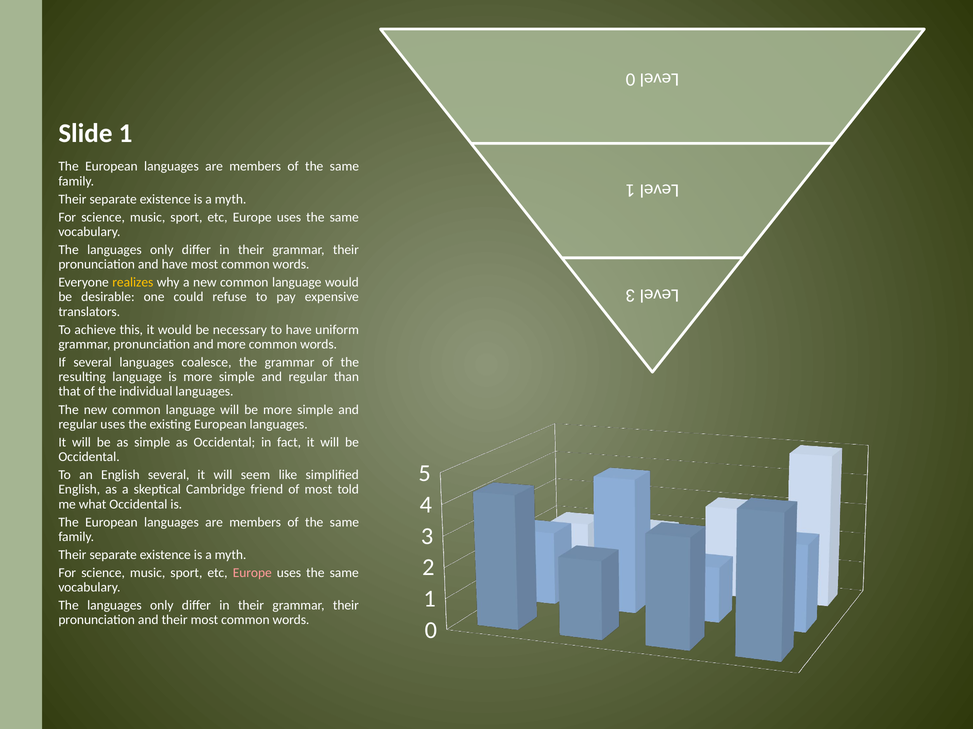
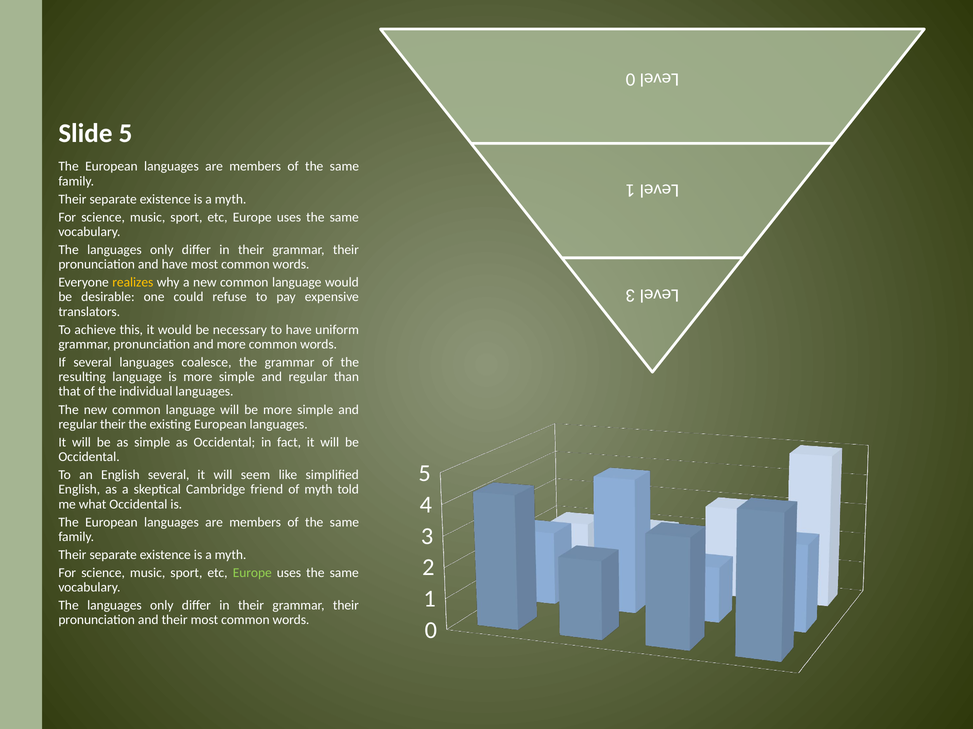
Slide 1: 1 -> 5 (126, 133)
regular uses: uses -> their (113, 425)
of most: most -> myth (318, 490)
Europe colour: pink -> light green (252, 573)
